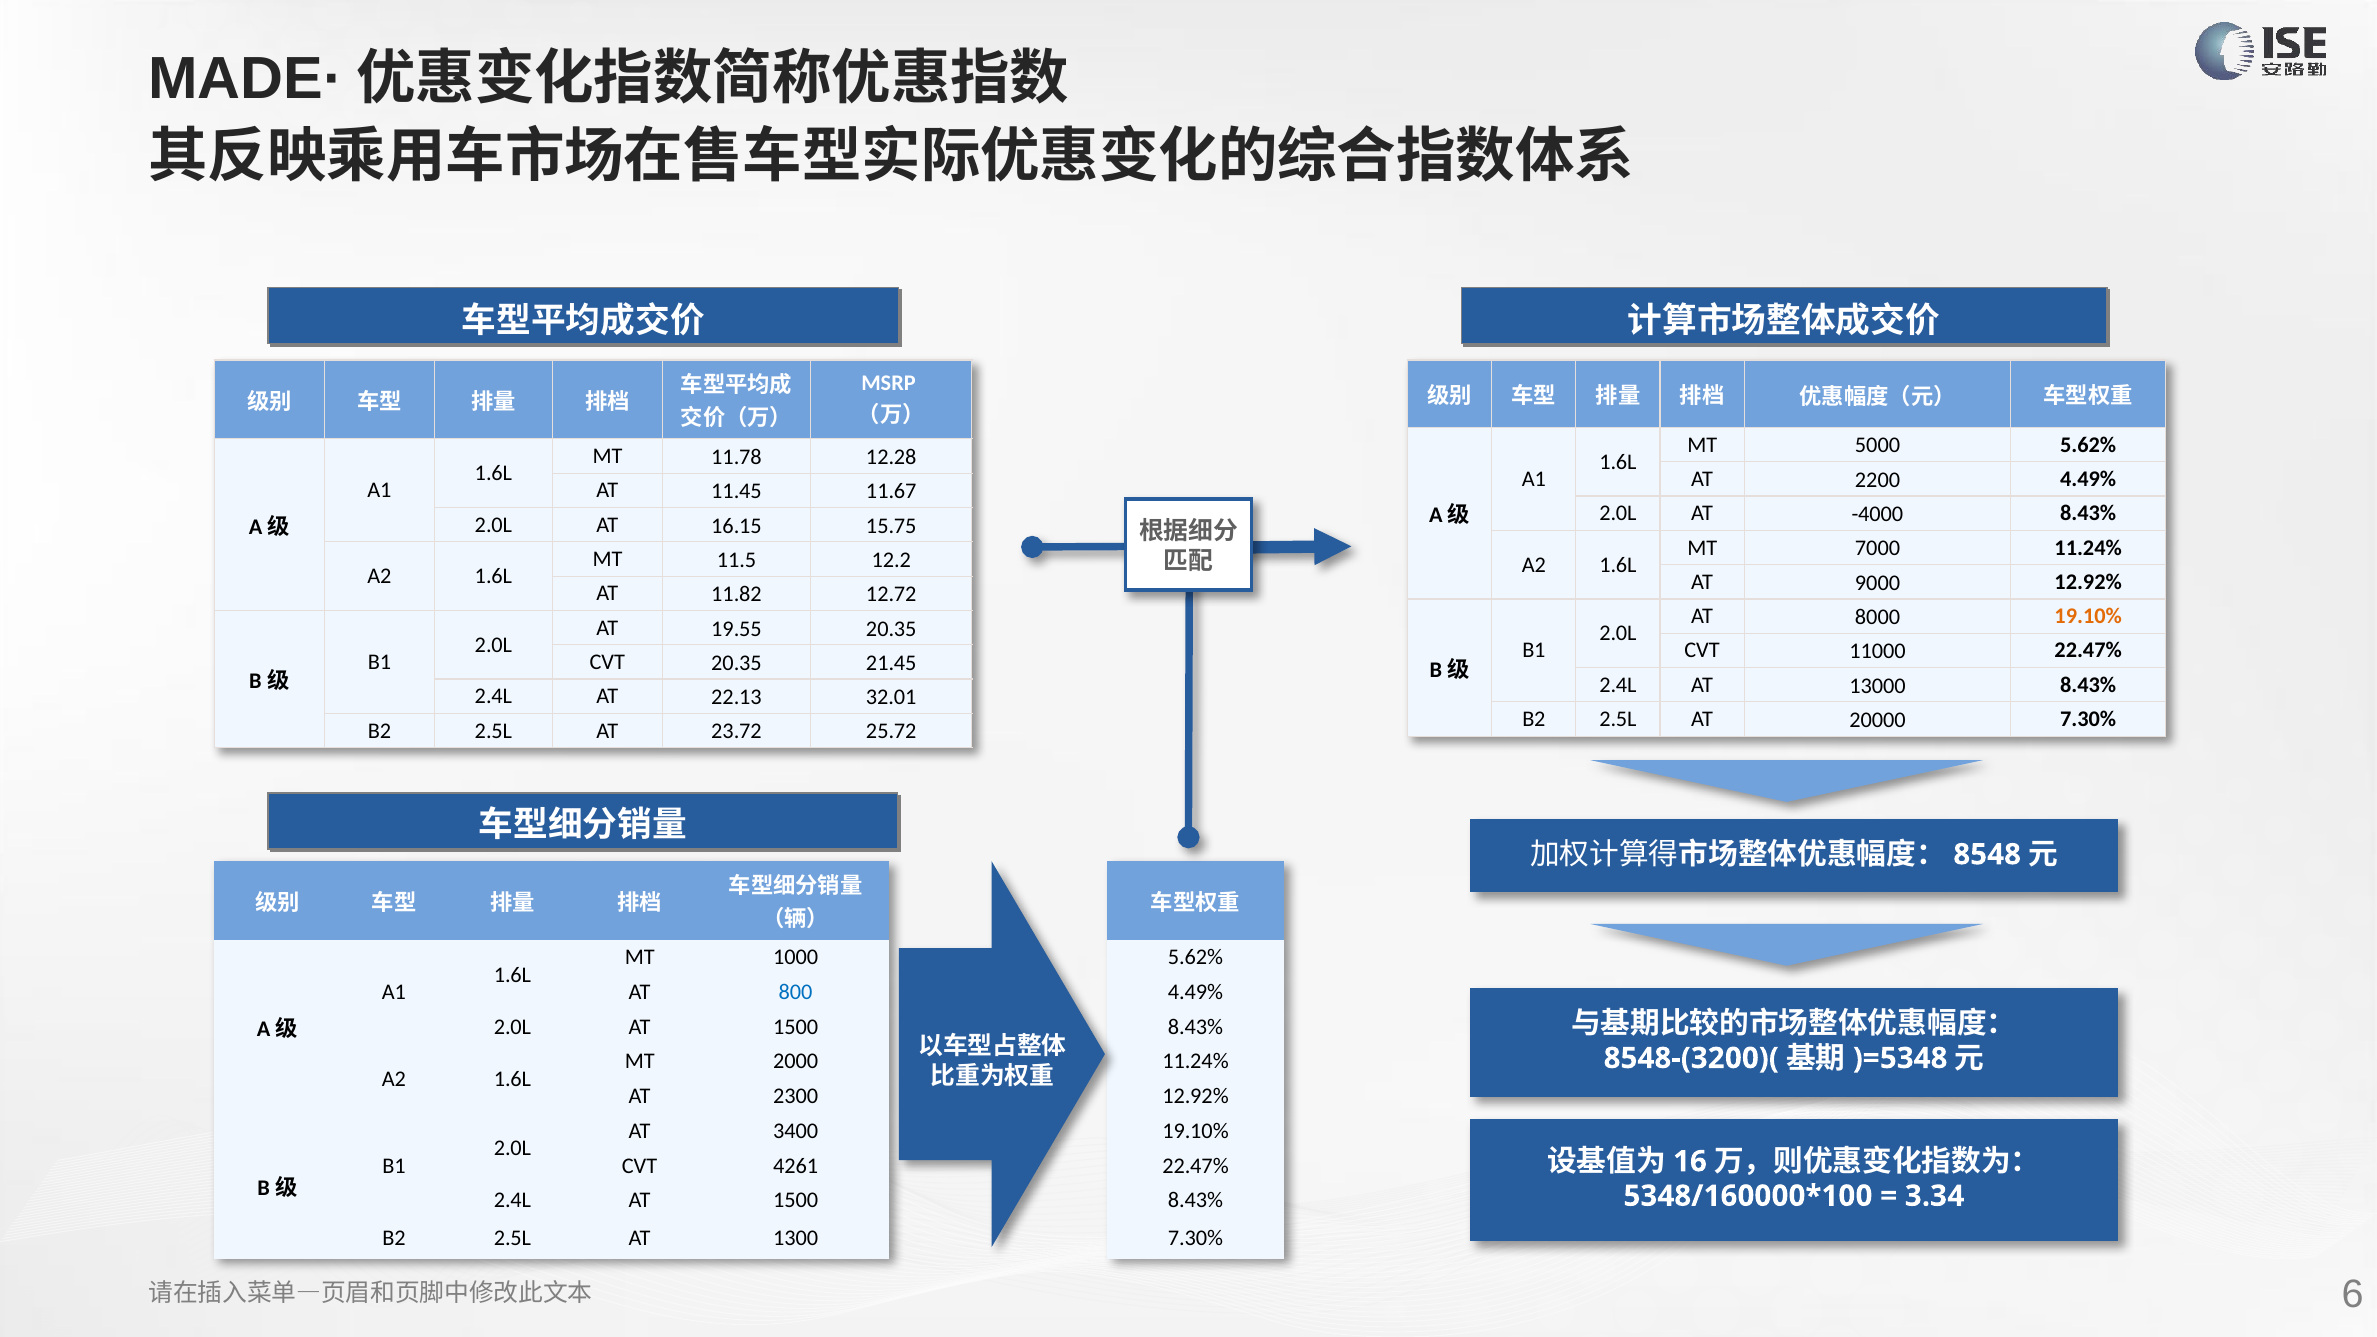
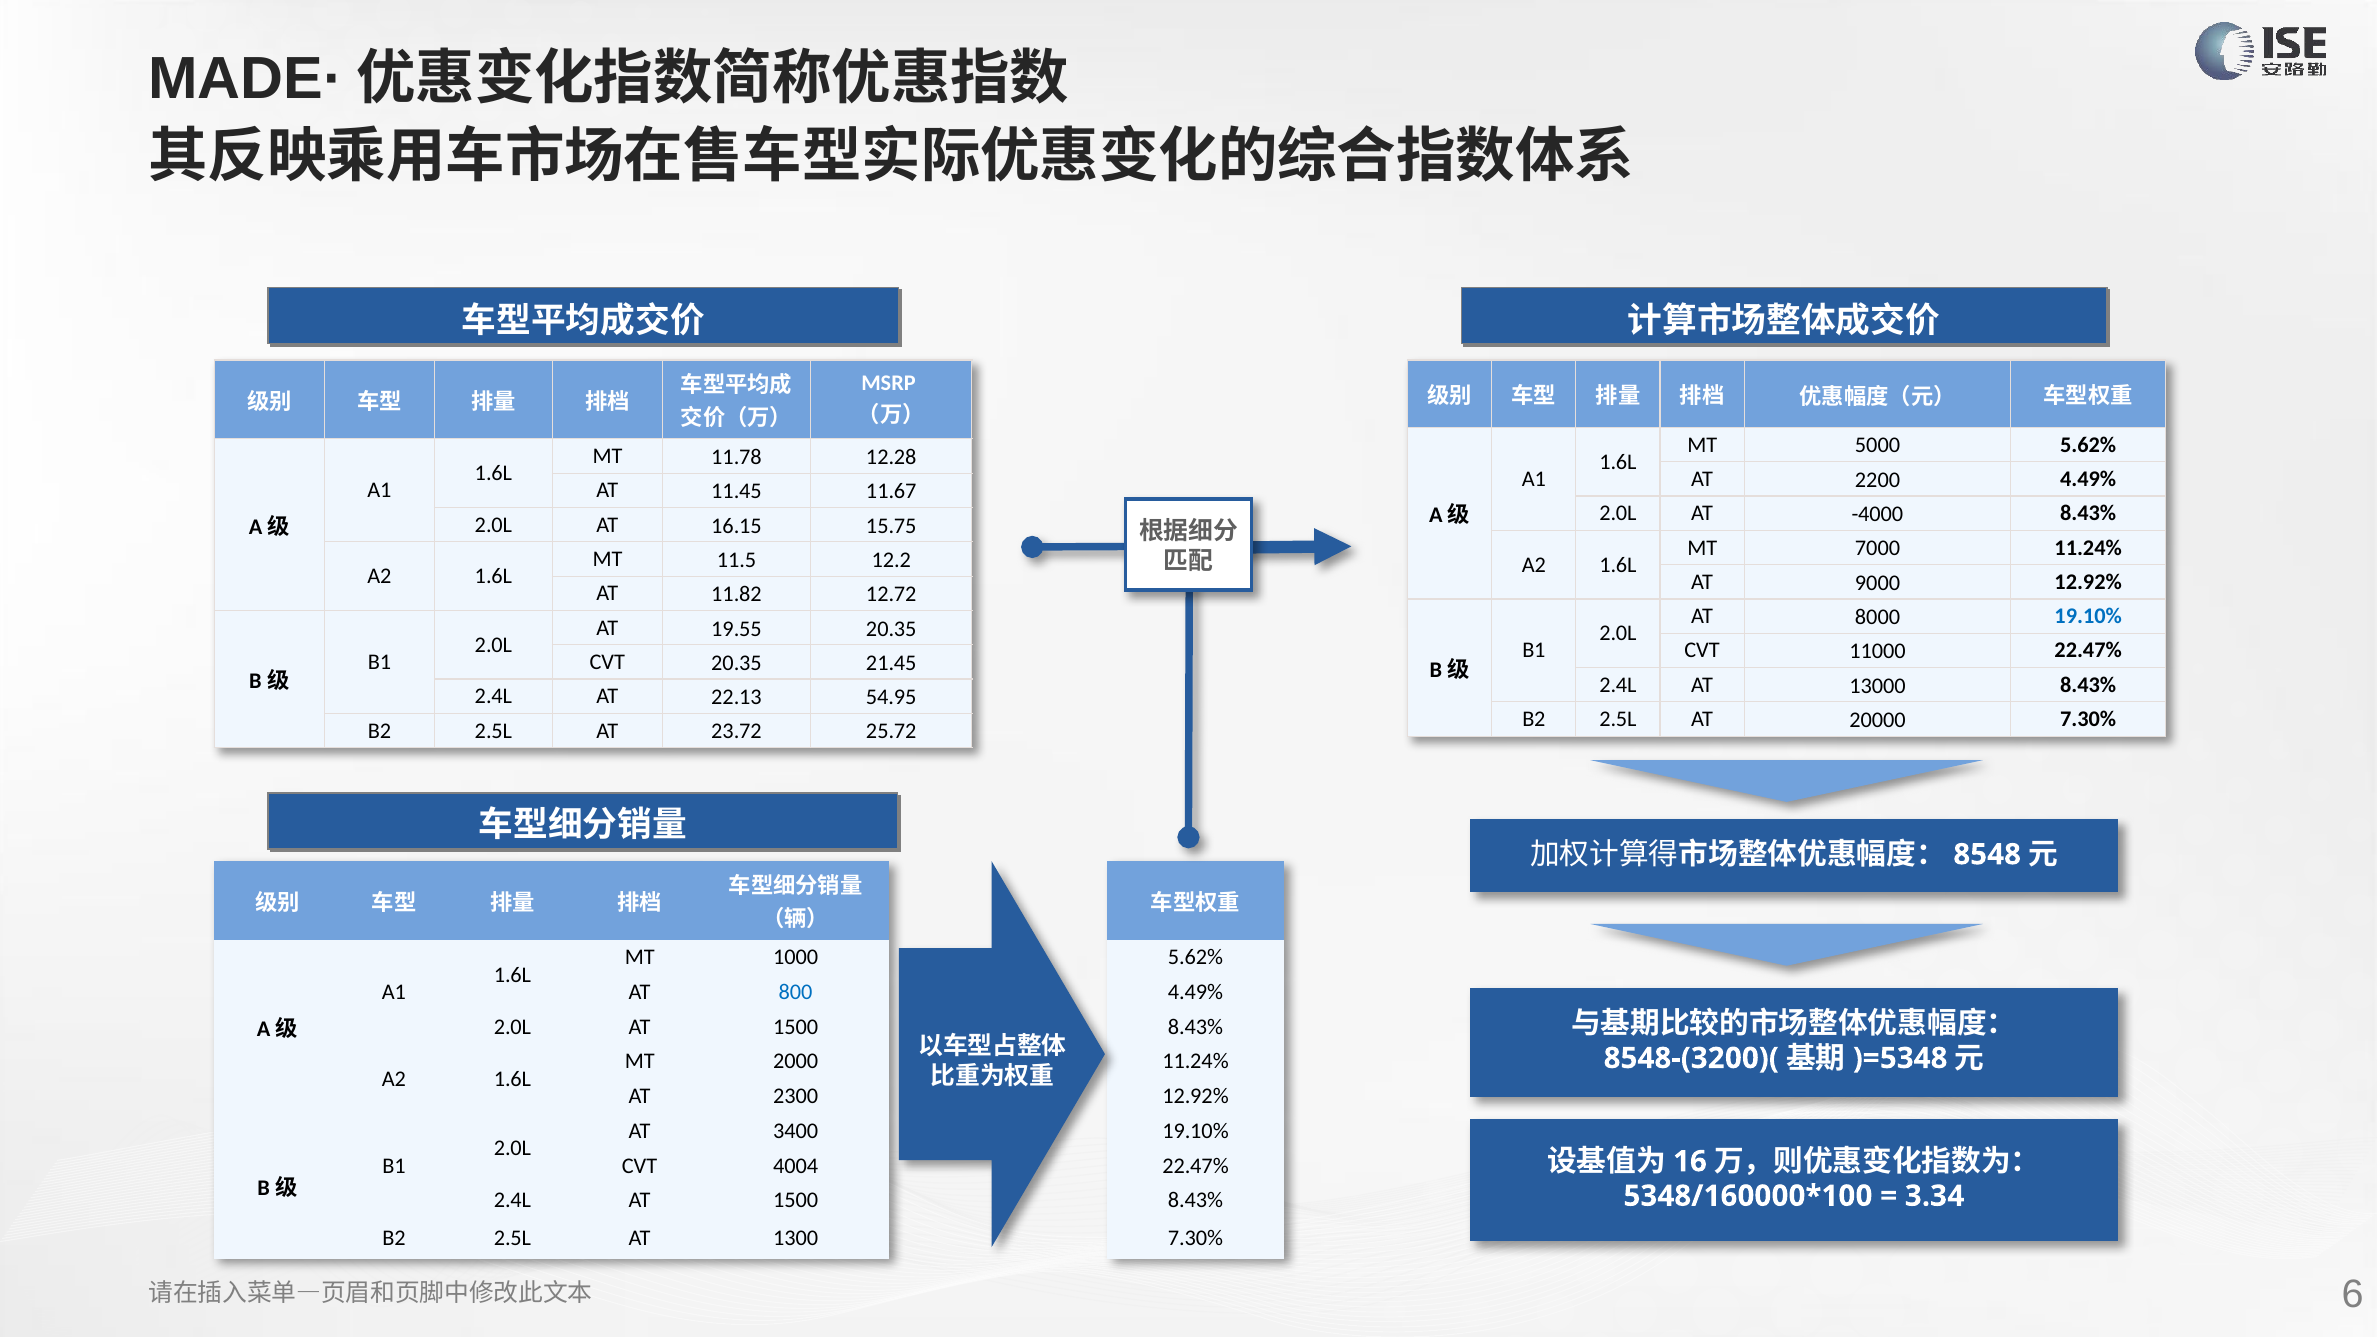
19.10% colour: orange -> blue (2088, 616)
32.01: 32.01 -> 54.95 (891, 697)
4261: 4261 -> 4004 (796, 1166)
